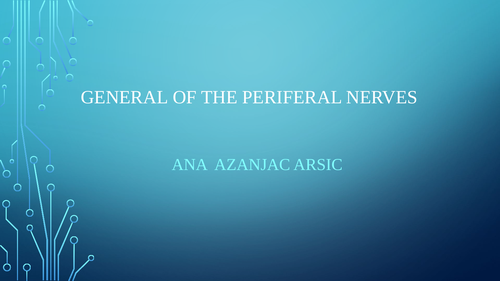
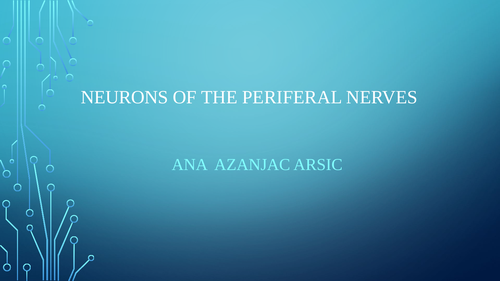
GENERAL: GENERAL -> NEURONS (124, 97)
